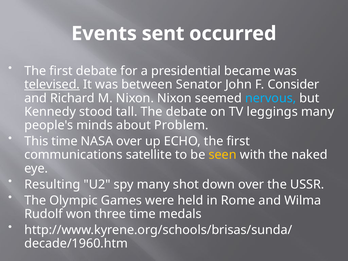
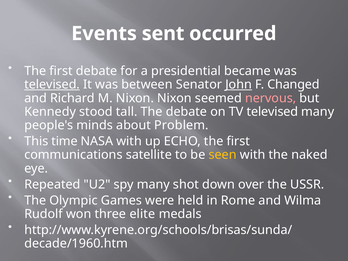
John underline: none -> present (239, 85)
Consider: Consider -> Changed (293, 85)
nervous colour: light blue -> pink (271, 98)
TV leggings: leggings -> televised (272, 112)
NASA over: over -> with (129, 141)
Resulting: Resulting -> Repeated (52, 184)
three time: time -> elite (142, 214)
